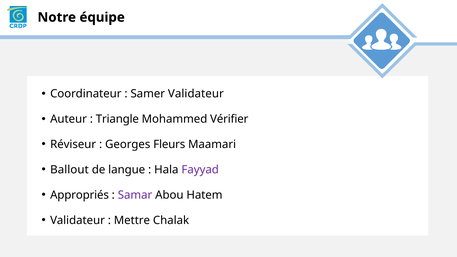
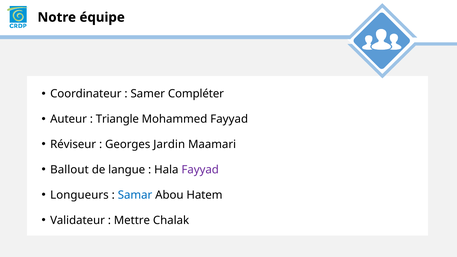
Samer Validateur: Validateur -> Compléter (196, 94)
Mohammed Vérifier: Vérifier -> Fayyad (229, 119)
Fleurs: Fleurs -> Jardin (169, 145)
Appropriés: Appropriés -> Longueurs (79, 195)
Samar colour: purple -> blue (135, 195)
